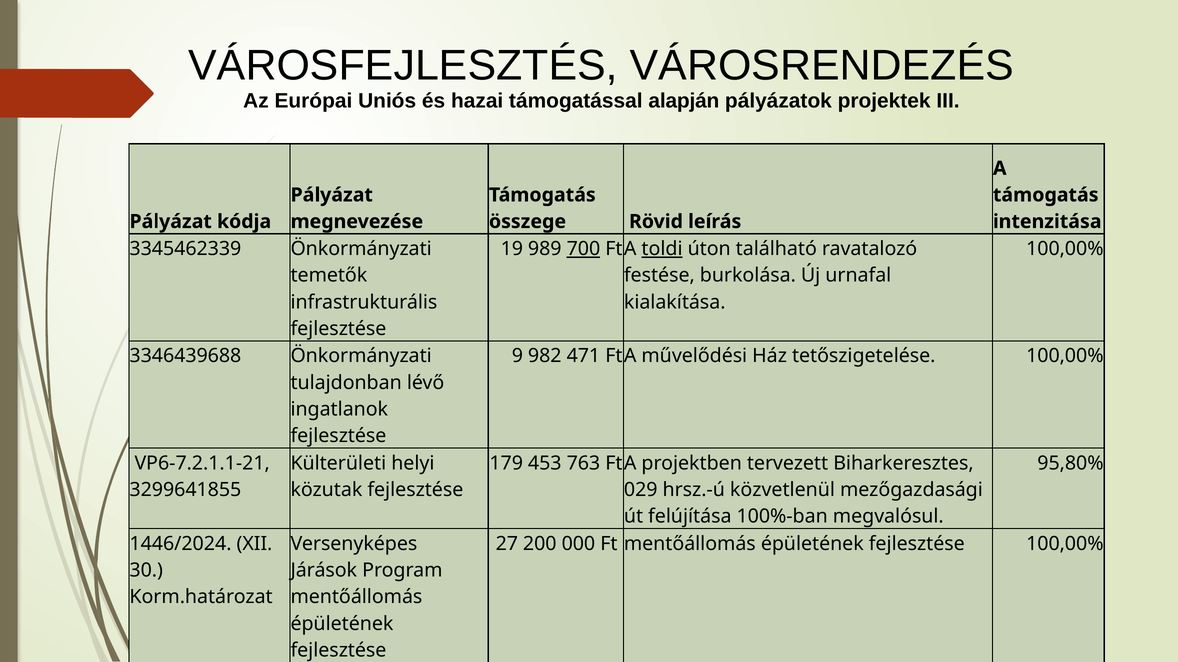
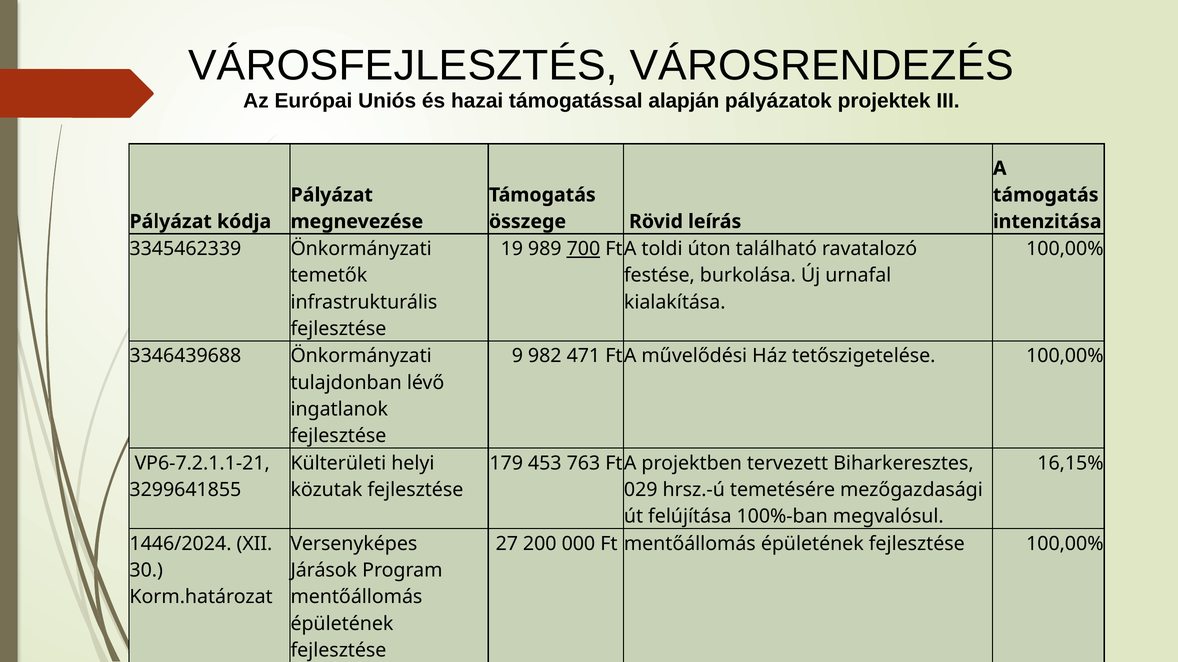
toldi underline: present -> none (662, 249)
95,80%: 95,80% -> 16,15% (1070, 464)
közvetlenül: közvetlenül -> temetésére (783, 490)
